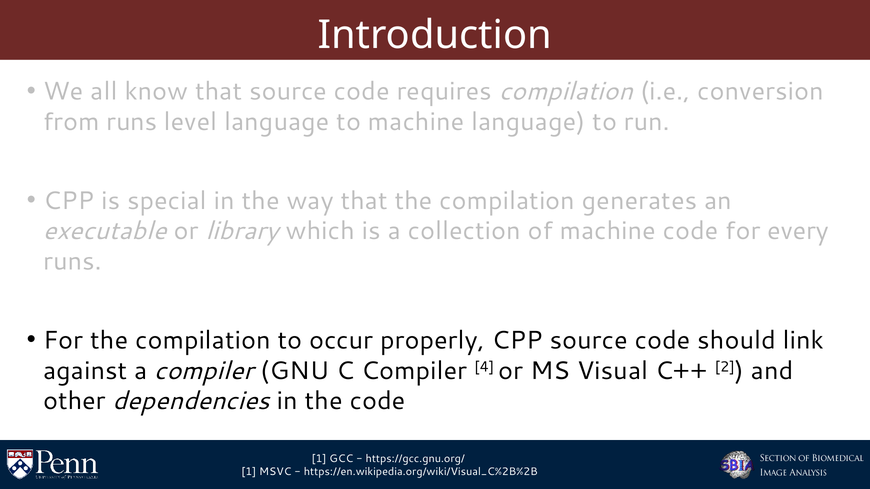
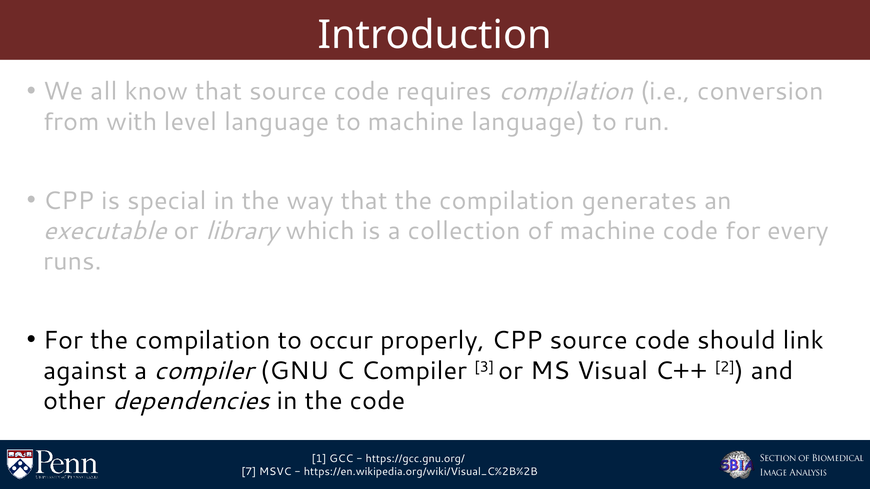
from runs: runs -> with (132, 122)
4: 4 -> 3 (484, 367)
1: 1 -> 7 (249, 472)
